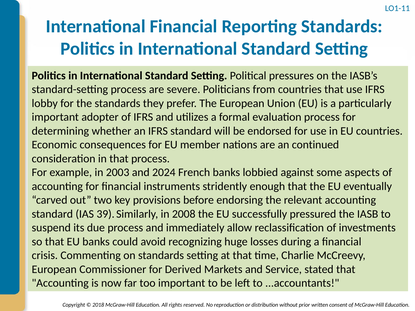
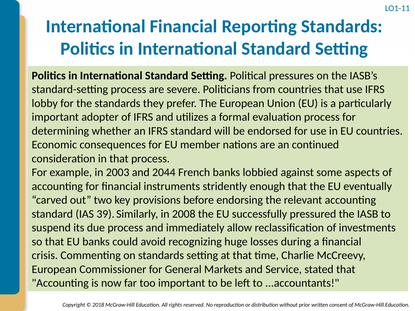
2024: 2024 -> 2044 (164, 173)
Derived: Derived -> General (183, 269)
